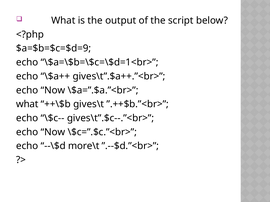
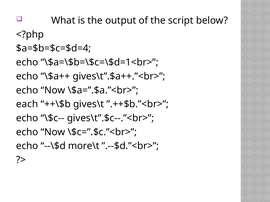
$a=$b=$c=$d=9: $a=$b=$c=$d=9 -> $a=$b=$c=$d=4 (54, 48)
what: what -> each (27, 104)
